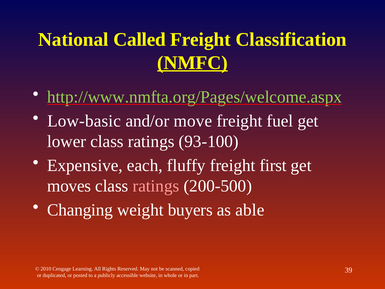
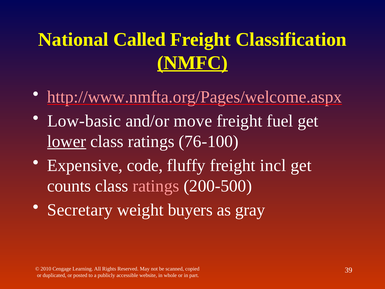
http://www.nmfta.org/Pages/welcome.aspx colour: light green -> pink (195, 97)
lower underline: none -> present (67, 141)
93-100: 93-100 -> 76-100 (209, 141)
each: each -> code (145, 165)
first: first -> incl (273, 165)
moves: moves -> counts (69, 186)
Changing: Changing -> Secretary (80, 210)
able: able -> gray (250, 210)
